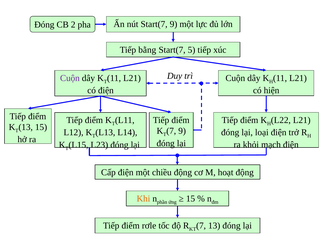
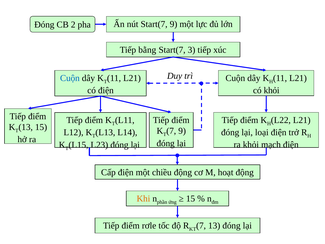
5: 5 -> 3 (192, 50)
Cuộn colour: purple -> blue (70, 78)
có hiện: hiện -> khỏi (272, 90)
